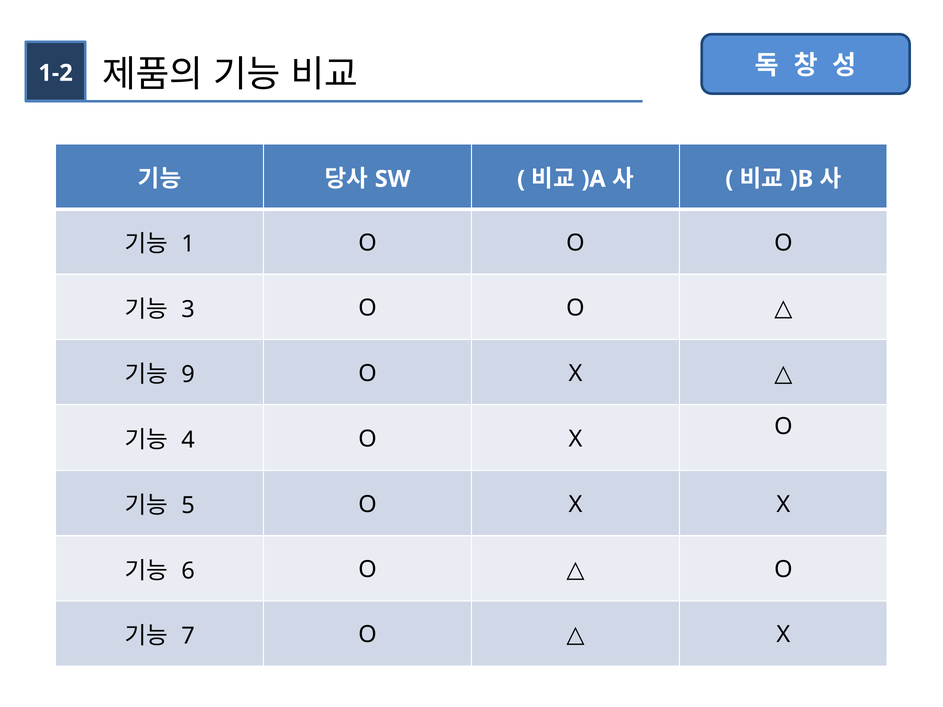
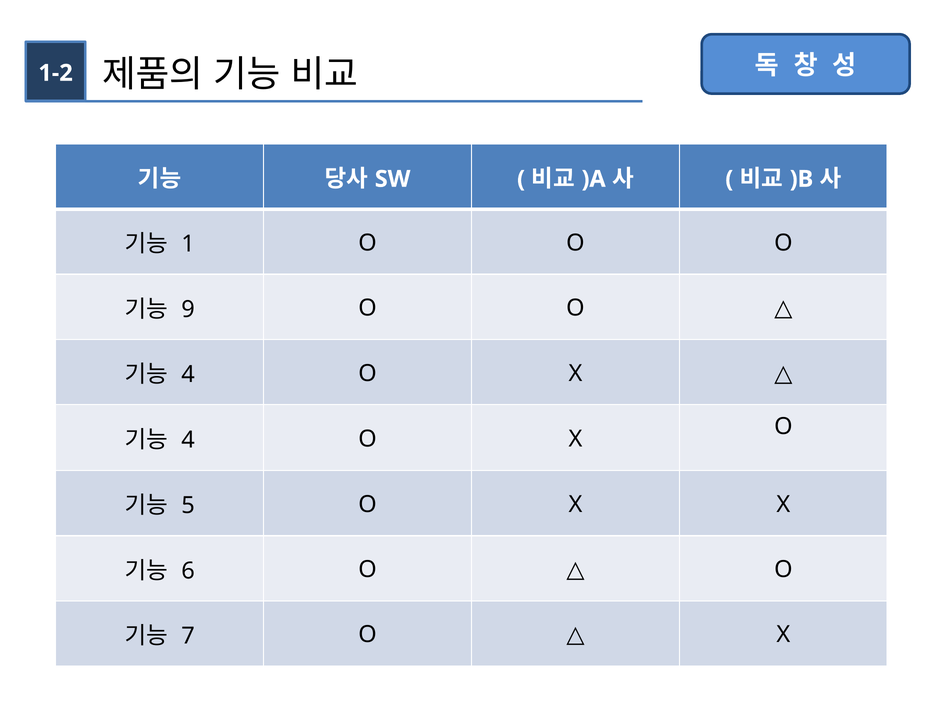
3: 3 -> 9 (188, 309)
9: 9 -> 4 (188, 375)
